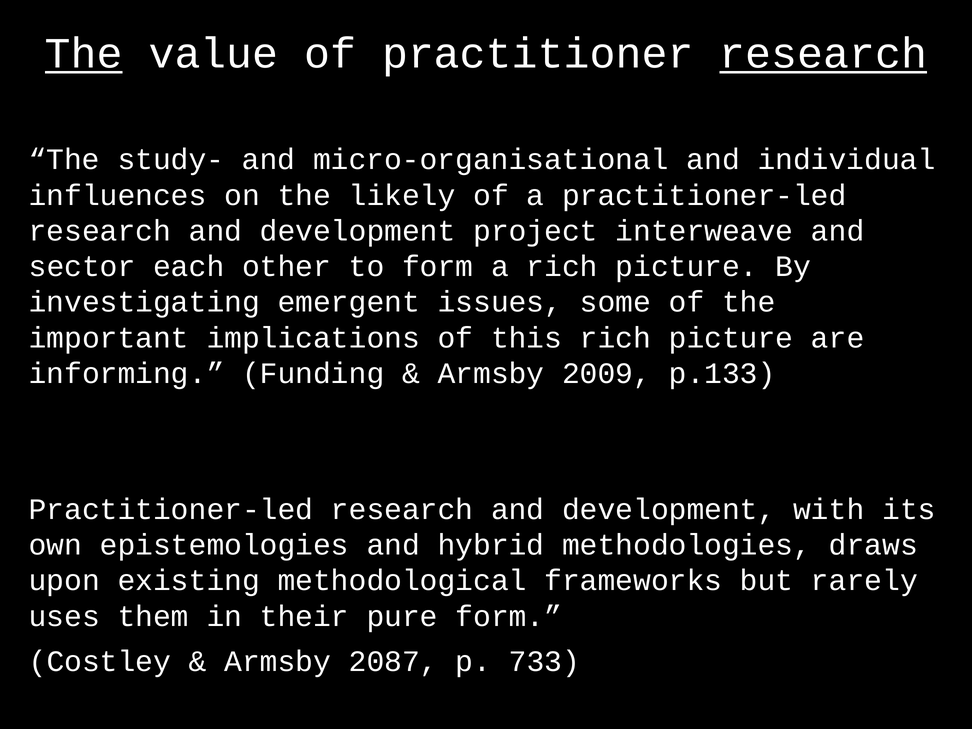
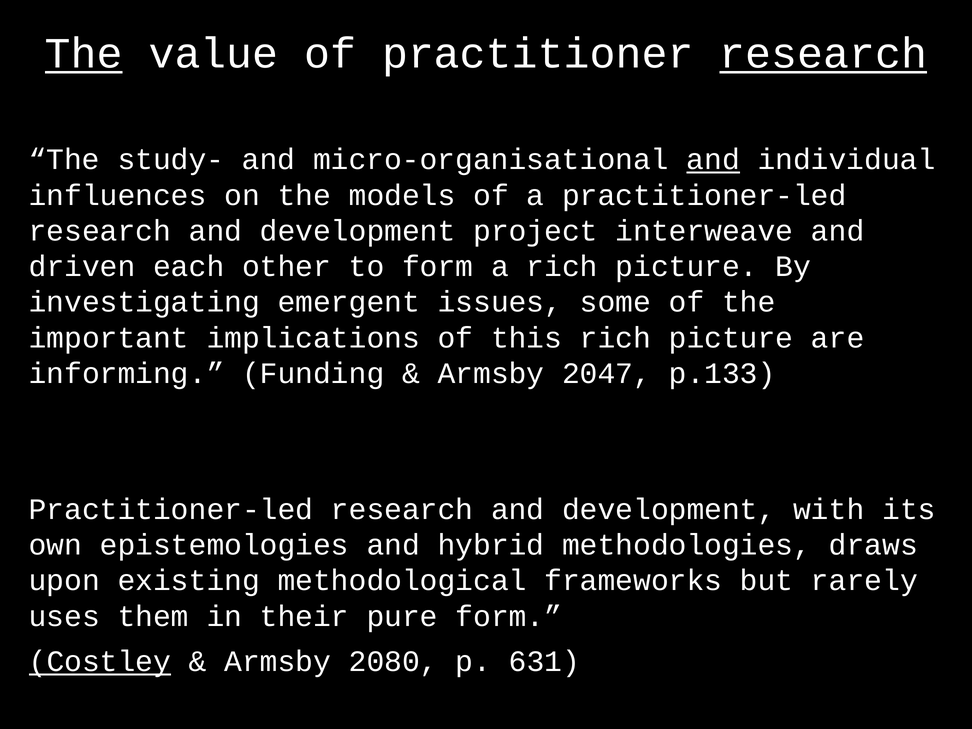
and underline: none -> present (713, 160)
likely: likely -> models (402, 195)
sector: sector -> driven (82, 266)
2009: 2009 -> 2047 (607, 373)
Costley underline: none -> present (100, 662)
2087: 2087 -> 2080 (393, 662)
733: 733 -> 631 (544, 662)
